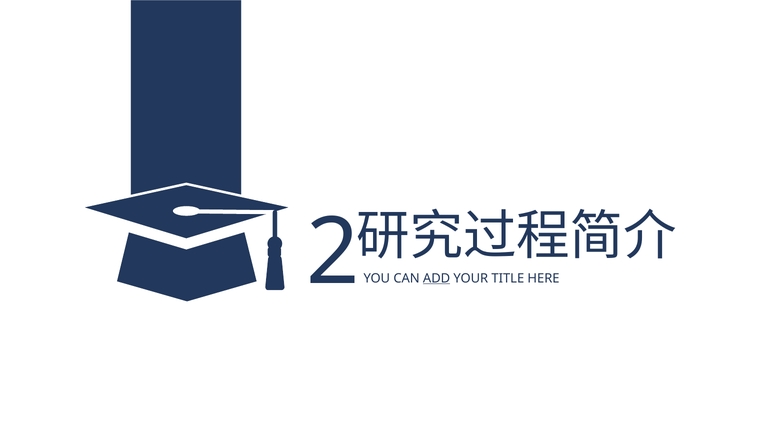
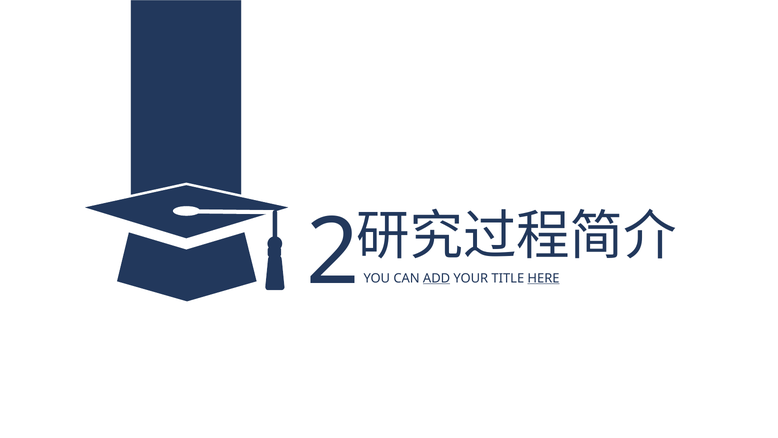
HERE underline: none -> present (544, 278)
